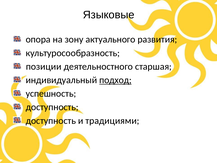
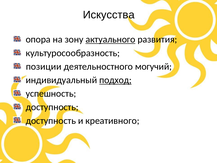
Языковые: Языковые -> Искусства (109, 15)
актуального underline: none -> present (110, 39)
старшая: старшая -> могучий (153, 66)
традициями: традициями -> креативного (112, 120)
